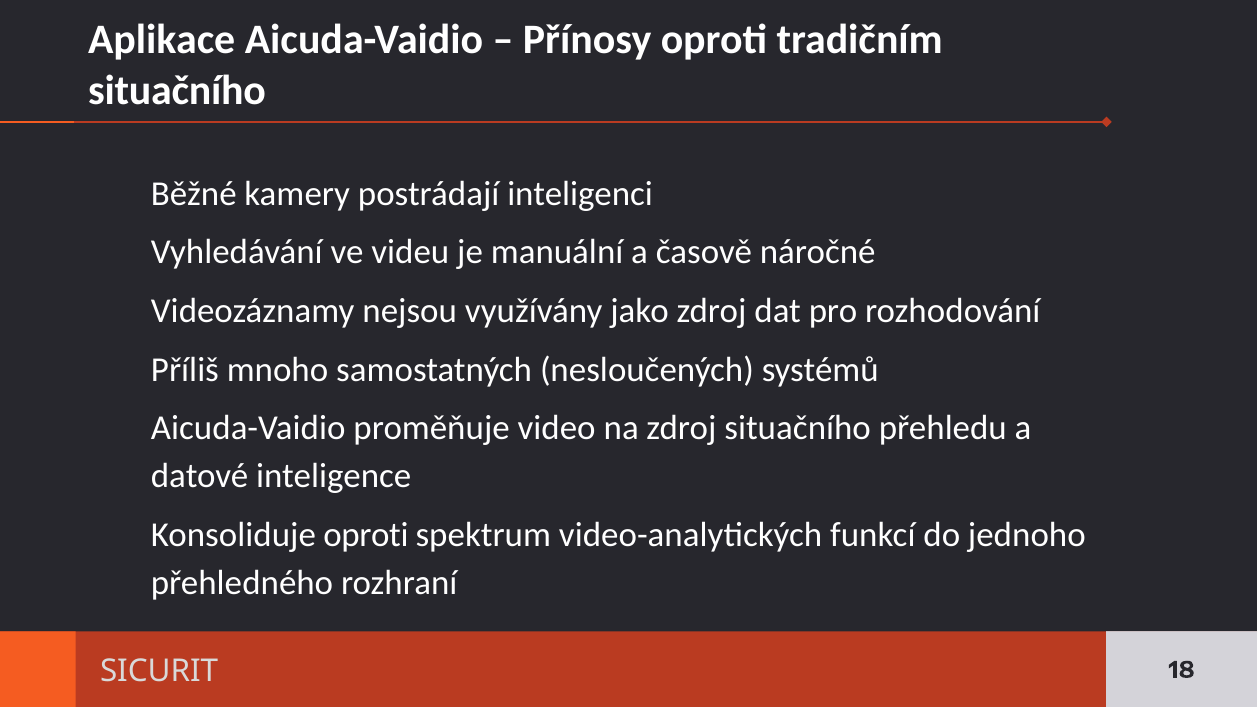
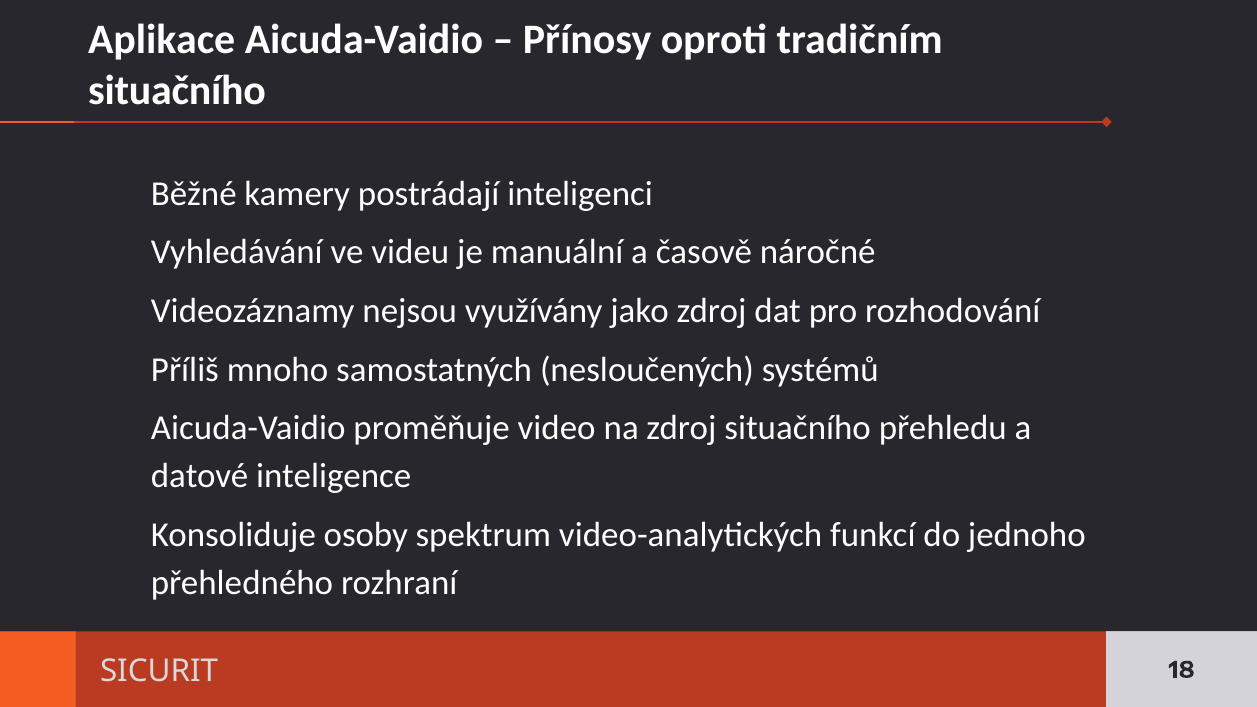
oproti: oproti -> osoby (366, 535)
